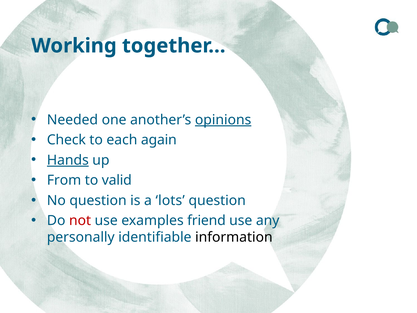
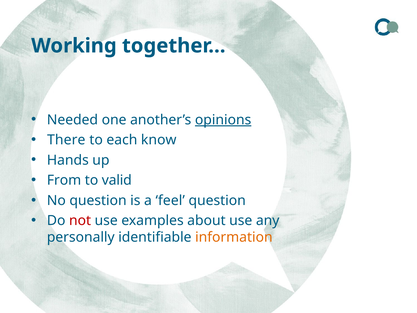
Check: Check -> There (66, 140)
again: again -> know (159, 140)
Hands underline: present -> none (68, 160)
lots: lots -> feel (170, 200)
friend: friend -> about (206, 221)
information colour: black -> orange (234, 237)
